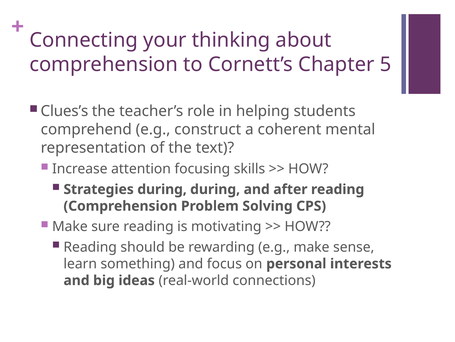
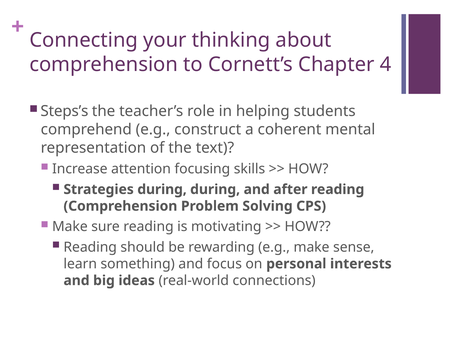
5: 5 -> 4 (385, 64)
Clues’s: Clues’s -> Steps’s (64, 111)
